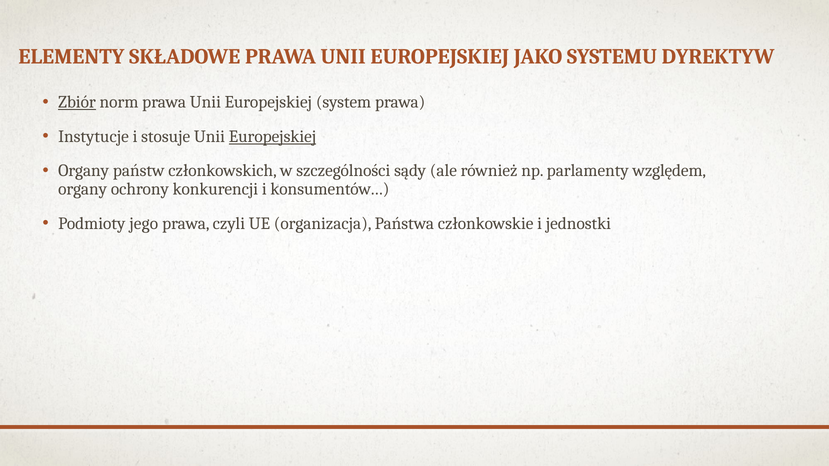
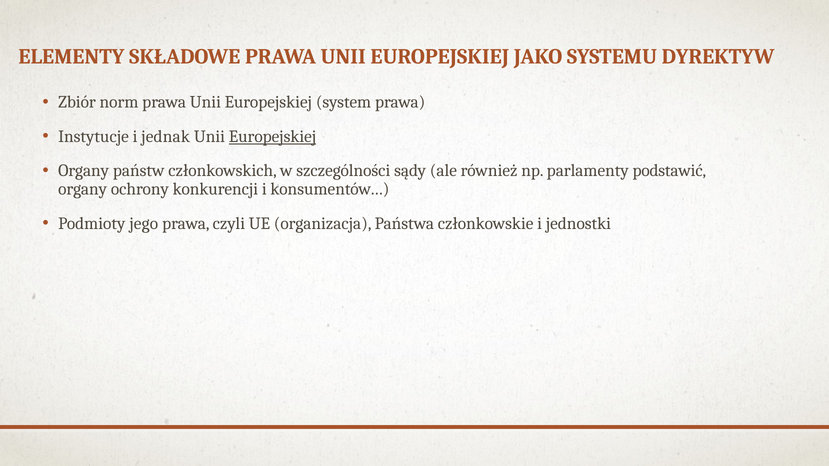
Zbiór underline: present -> none (77, 102)
stosuje: stosuje -> jednak (166, 137)
względem: względem -> podstawić (669, 171)
